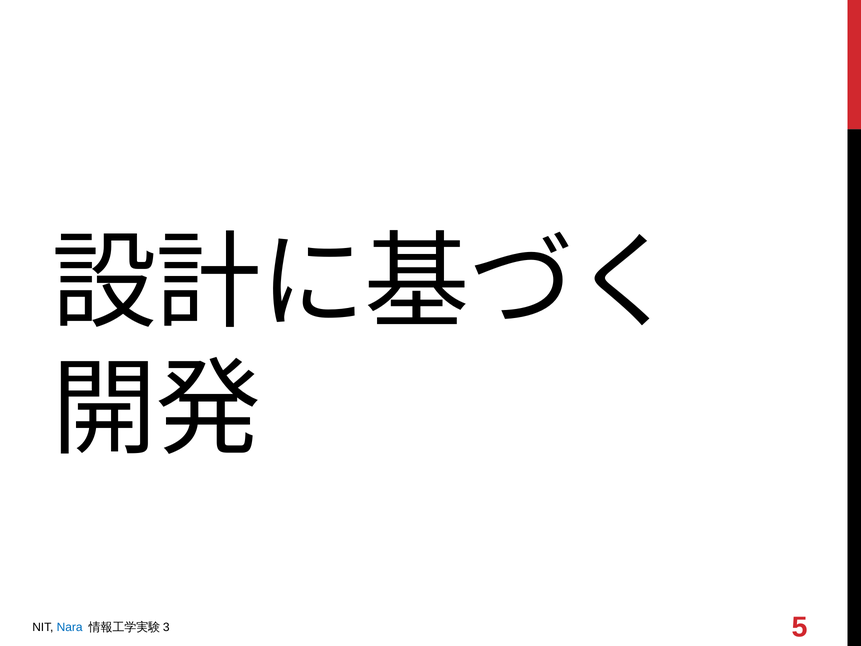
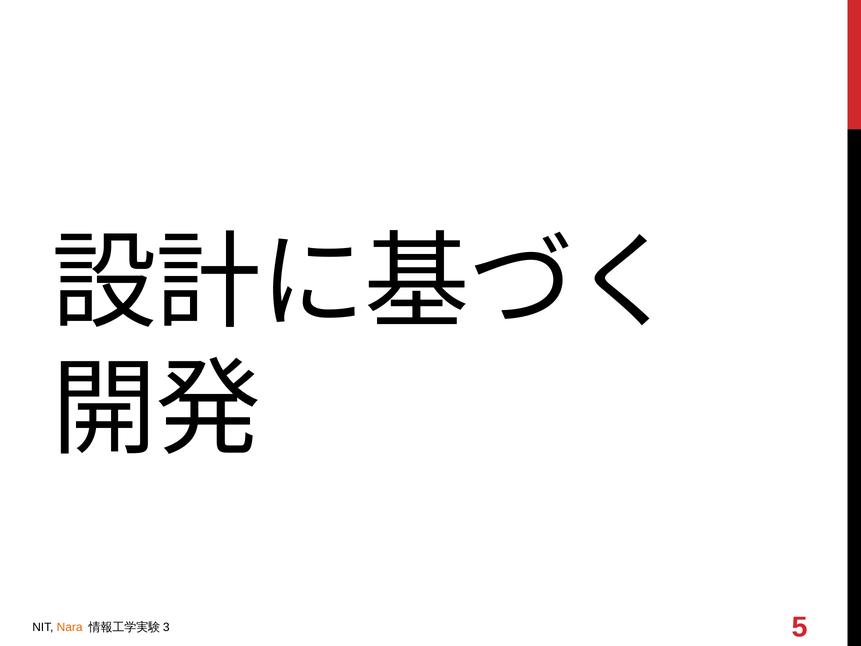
Nara colour: blue -> orange (70, 627)
